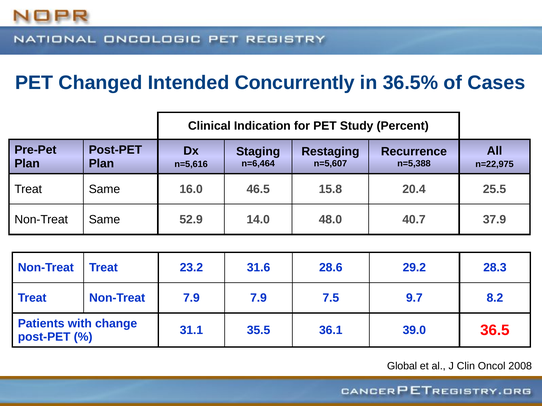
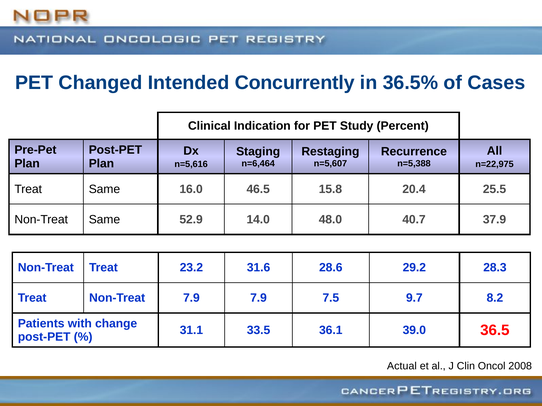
35.5: 35.5 -> 33.5 (259, 331)
Global: Global -> Actual (402, 366)
